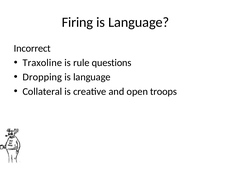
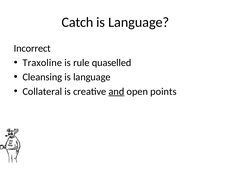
Firing: Firing -> Catch (77, 22)
questions: questions -> quaselled (112, 63)
Dropping: Dropping -> Cleansing (42, 77)
and underline: none -> present (116, 92)
troops: troops -> points (163, 92)
